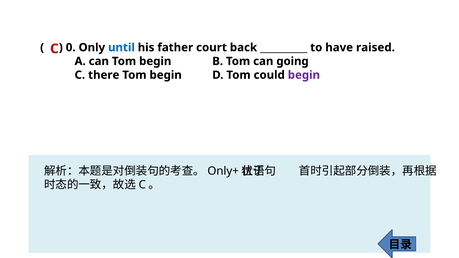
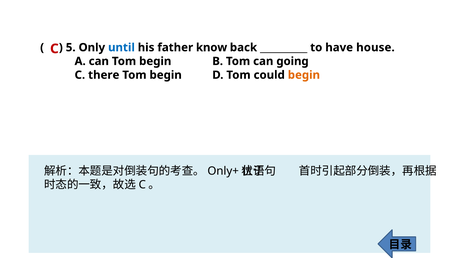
0: 0 -> 5 (71, 48)
court: court -> know (212, 48)
raised: raised -> house (375, 48)
begin colour: purple -> orange (304, 75)
